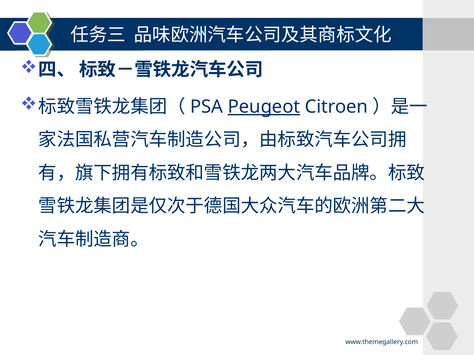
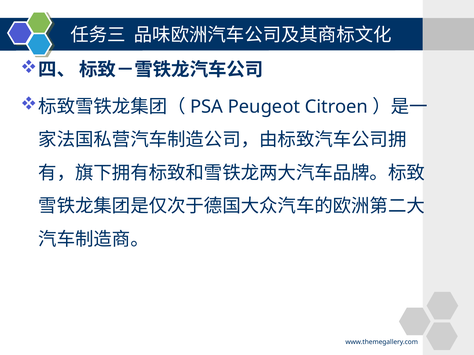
Peugeot underline: present -> none (264, 107)
